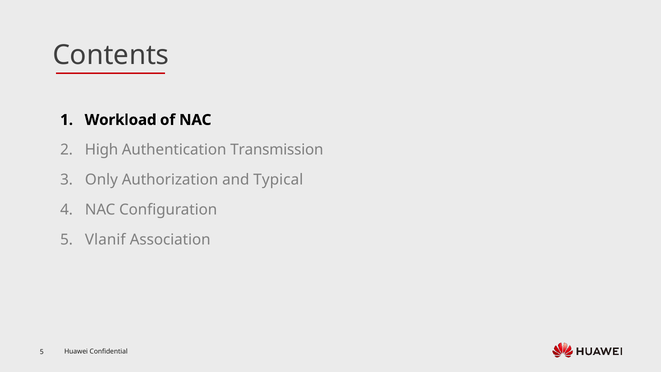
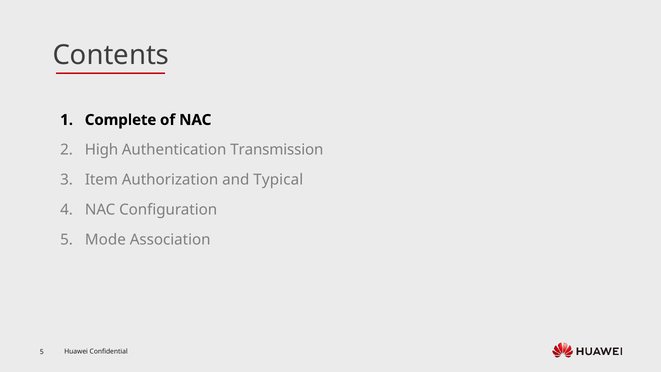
Workload: Workload -> Complete (121, 120)
Only: Only -> Item (101, 180)
Vlanif: Vlanif -> Mode (105, 240)
